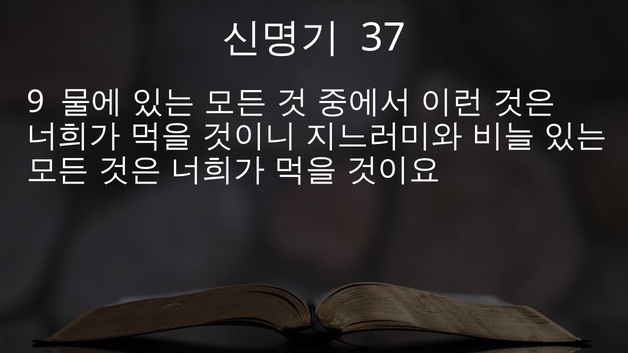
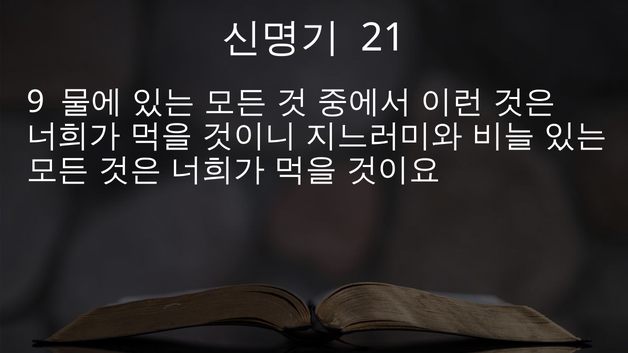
37: 37 -> 21 (383, 38)
